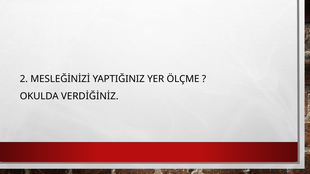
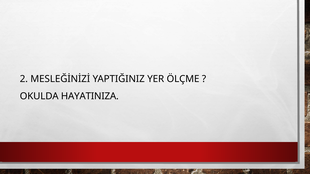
VERDİĞİNİZ: VERDİĞİNİZ -> HAYATINIZA (90, 96)
